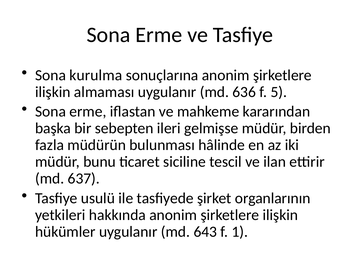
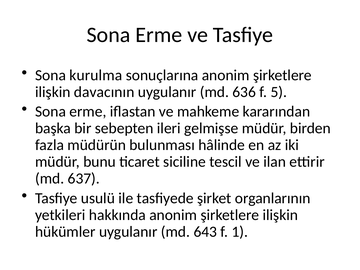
almaması: almaması -> davacının (104, 92)
